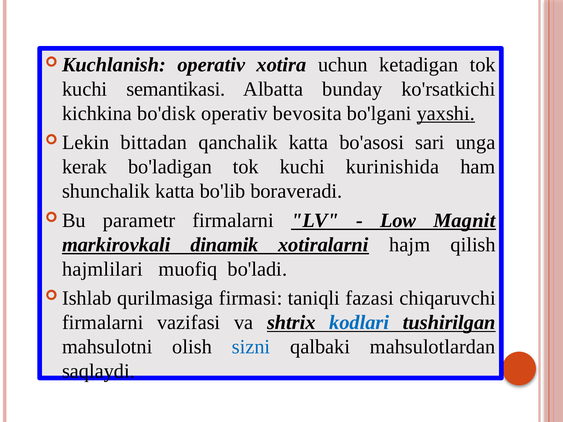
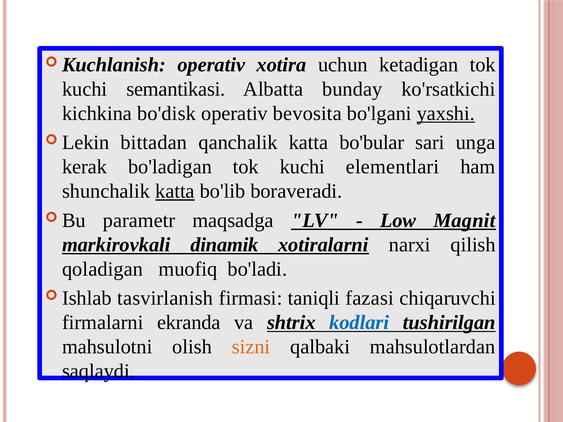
bo'asosi: bo'asosi -> bo'bular (372, 143)
kurinishida: kurinishida -> elementlari (393, 167)
katta underline: none -> present (175, 191)
parametr firmalarni: firmalarni -> maqsadga (233, 220)
hajm: hajm -> narxi (410, 245)
hajmlilari: hajmlilari -> qoladigan (103, 269)
qurilmasiga: qurilmasiga -> tasvirlanish (165, 298)
vazifasi: vazifasi -> ekranda (189, 323)
sizni colour: blue -> orange (251, 347)
